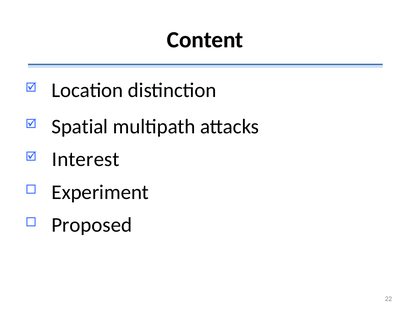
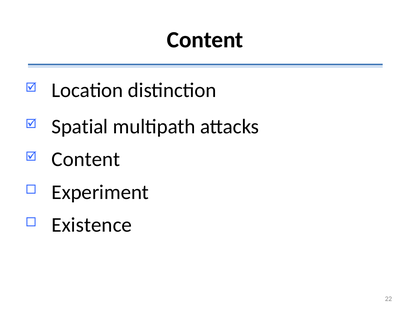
Interest: Interest -> Content (86, 159)
Proposed: Proposed -> Existence (92, 225)
